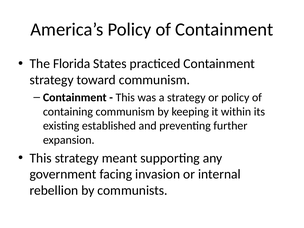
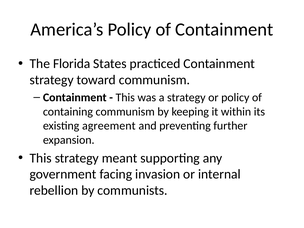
established: established -> agreement (109, 126)
